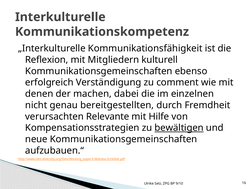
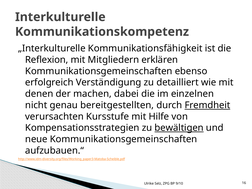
kulturell: kulturell -> erklären (160, 60)
comment: comment -> detailliert (178, 82)
Fremdheit underline: none -> present (207, 105)
Relevante: Relevante -> Kursstufe (108, 117)
